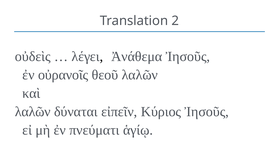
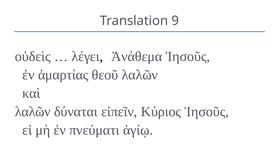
2: 2 -> 9 (175, 21)
οὐρανοῖς: οὐρανοῖς -> ἁμαρτίας (63, 75)
